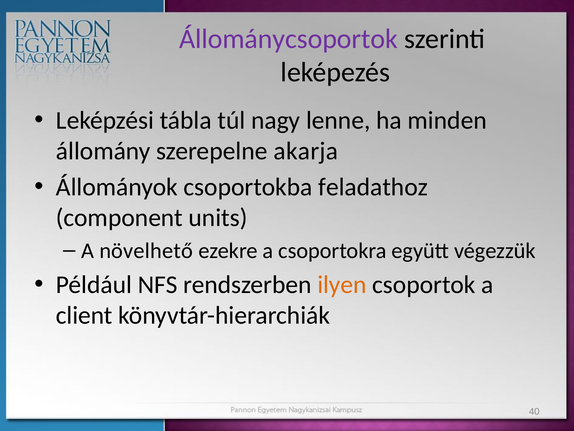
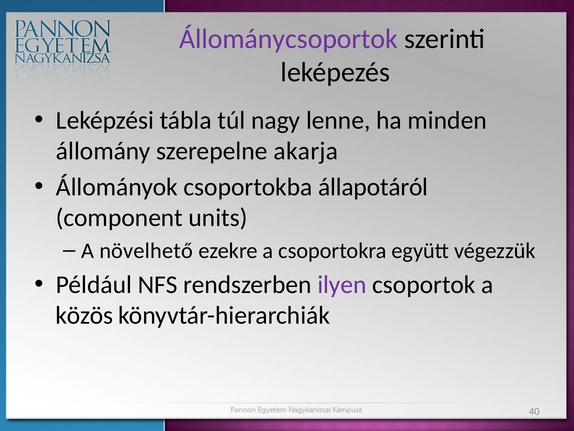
feladathoz: feladathoz -> állapotáról (373, 187)
ilyen colour: orange -> purple (342, 284)
client: client -> közös (84, 315)
